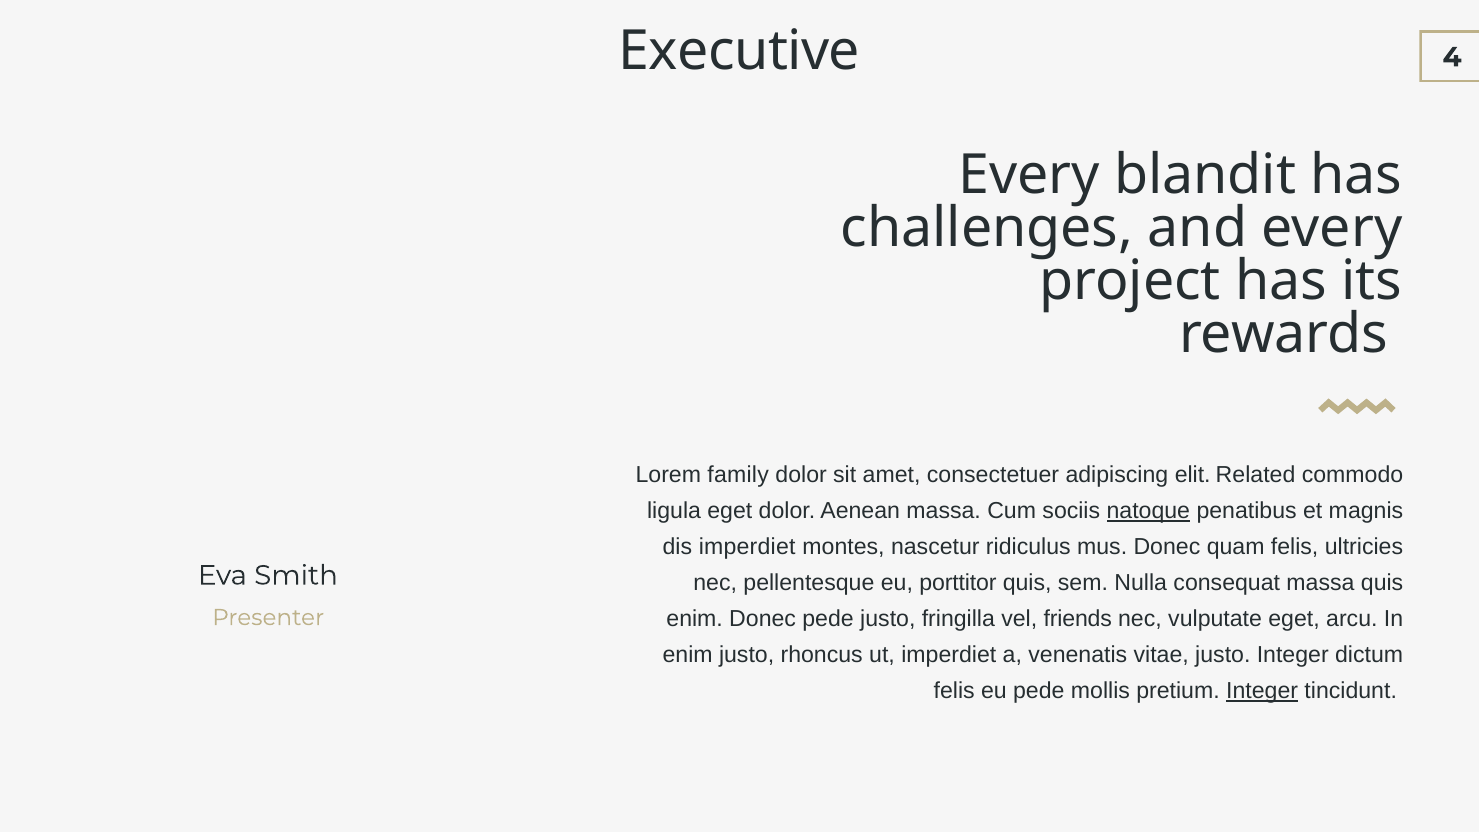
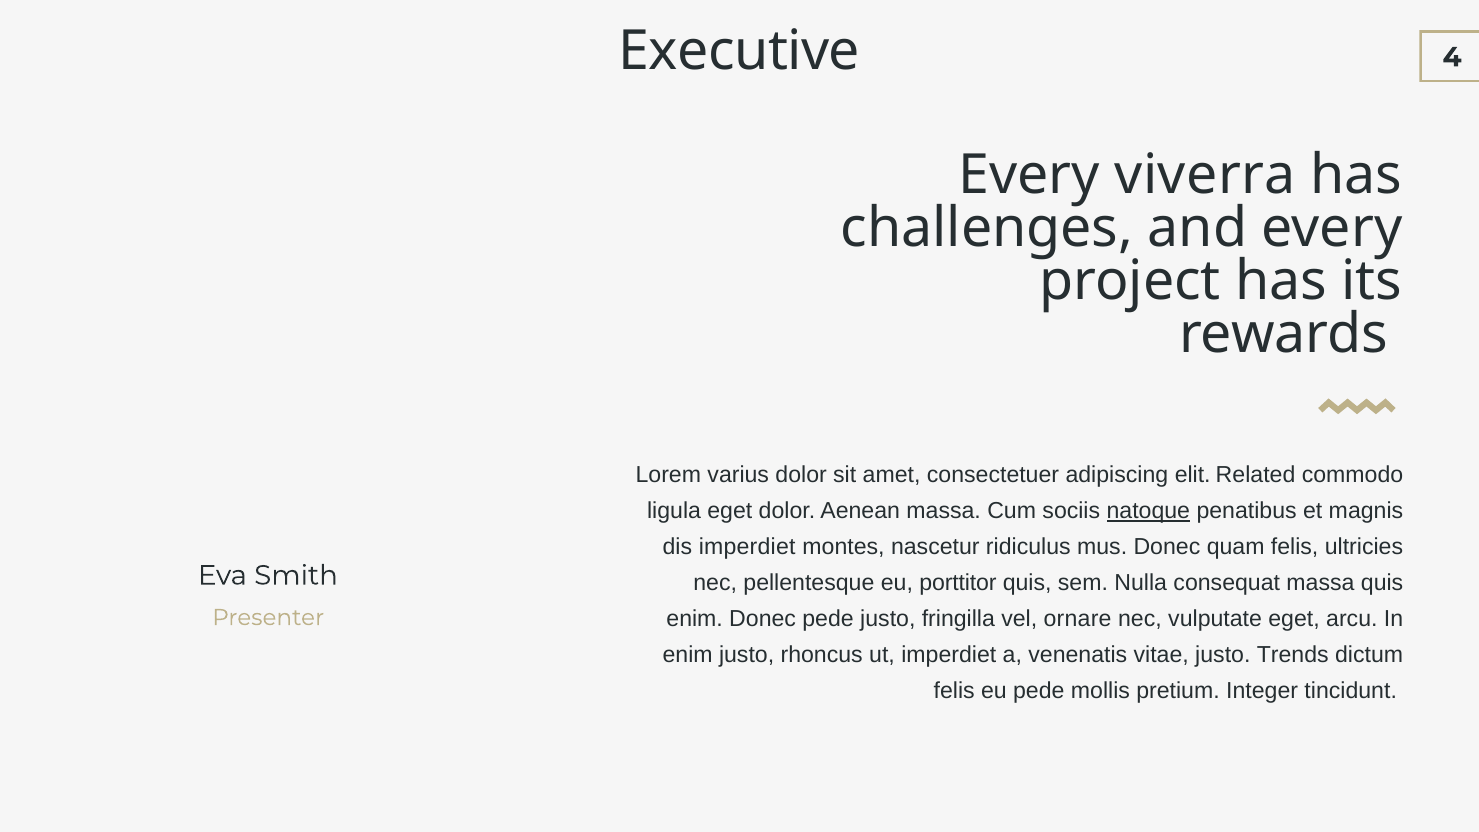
blandit: blandit -> viverra (1205, 175)
family: family -> varius (738, 475)
friends: friends -> ornare (1078, 619)
justo Integer: Integer -> Trends (1293, 655)
Integer underline: present -> none (1262, 691)
